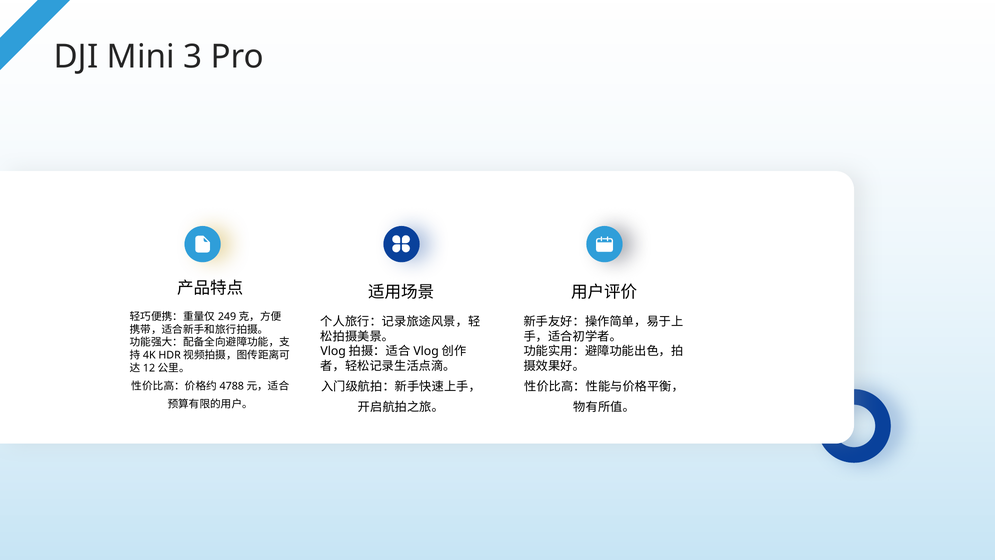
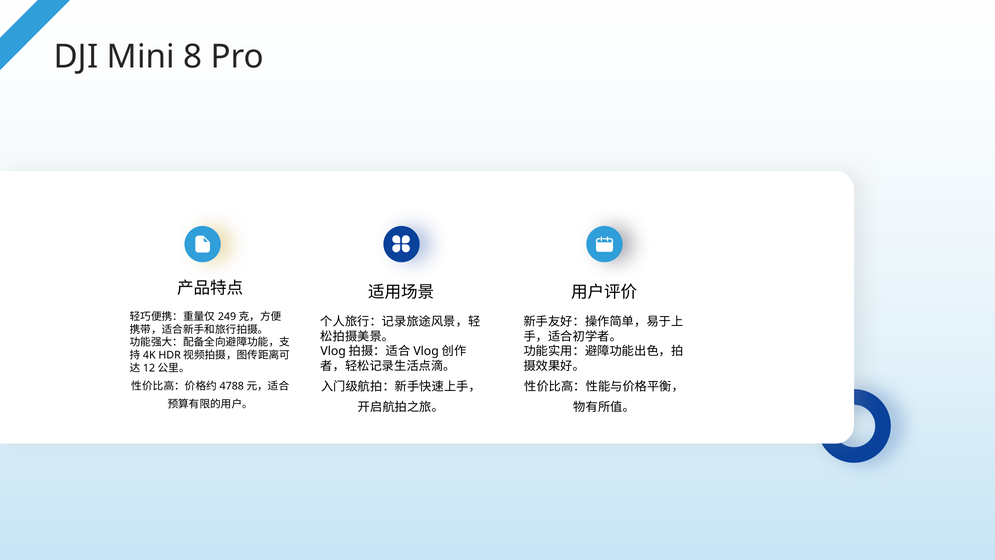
3: 3 -> 8 (193, 57)
